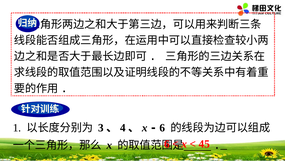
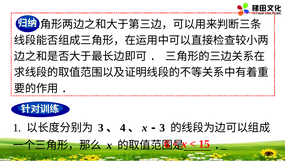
6: 6 -> 3 (162, 127)
45: 45 -> 15 (204, 144)
